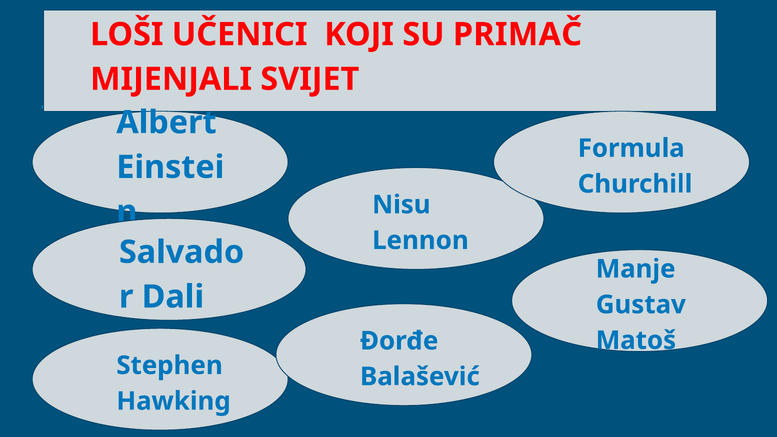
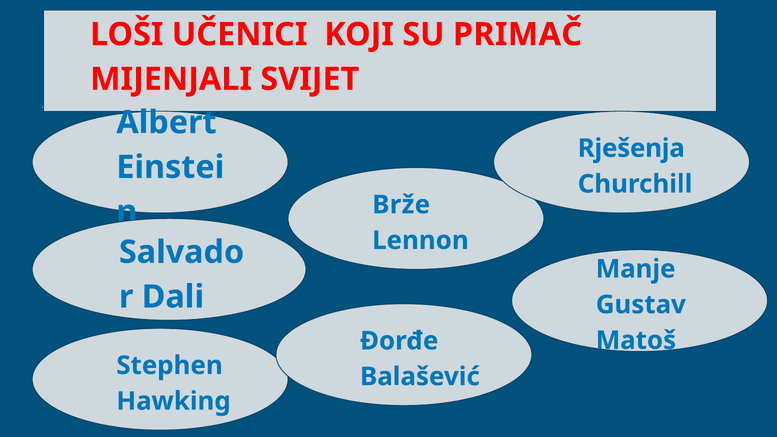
Formula: Formula -> Rješenja (631, 148)
Nisu: Nisu -> Brže (401, 205)
